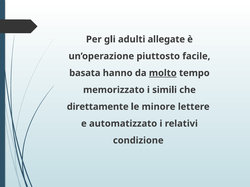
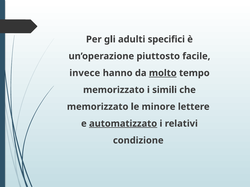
allegate: allegate -> specifici (166, 39)
basata: basata -> invece (85, 73)
direttamente: direttamente -> memorizzato (98, 107)
automatizzato underline: none -> present (123, 124)
